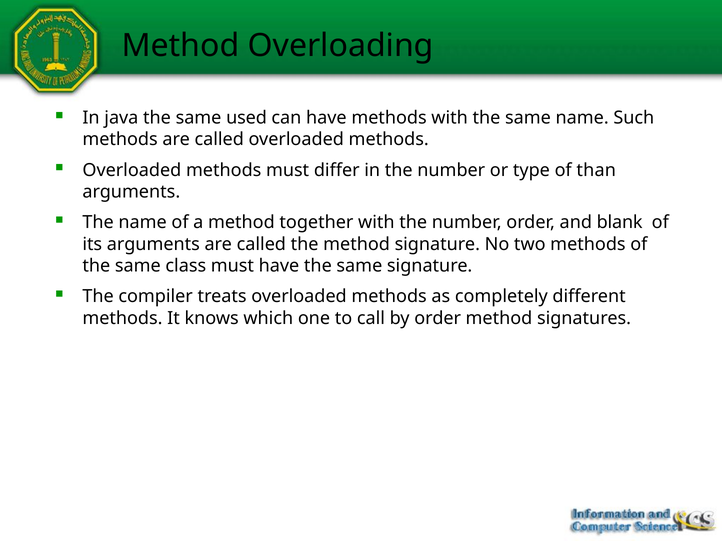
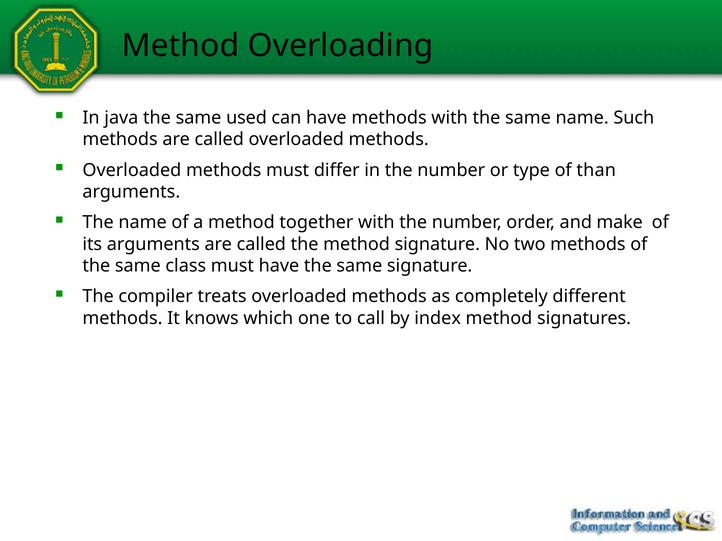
blank: blank -> make (620, 223)
by order: order -> index (438, 318)
